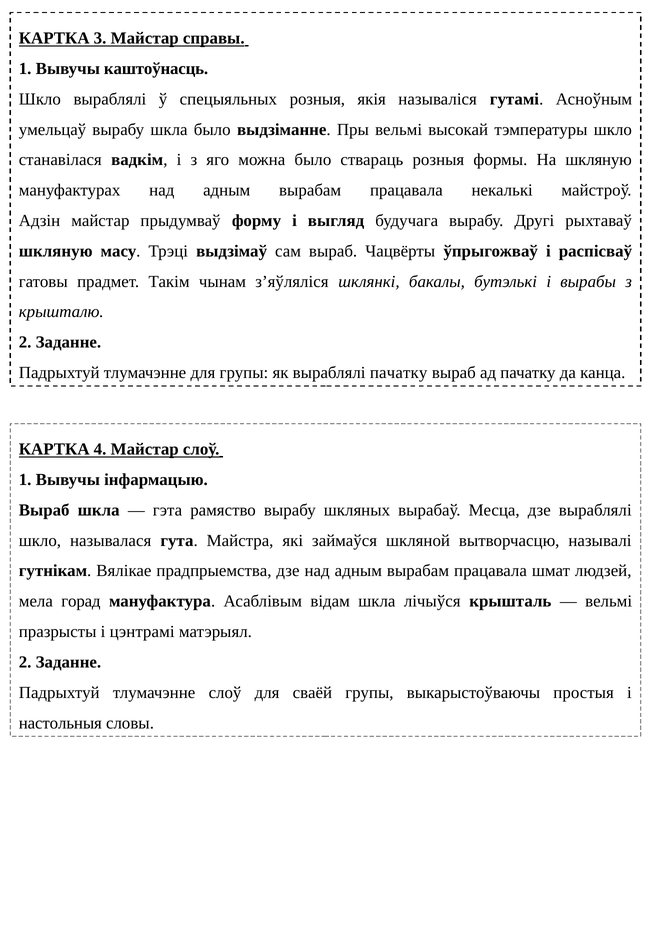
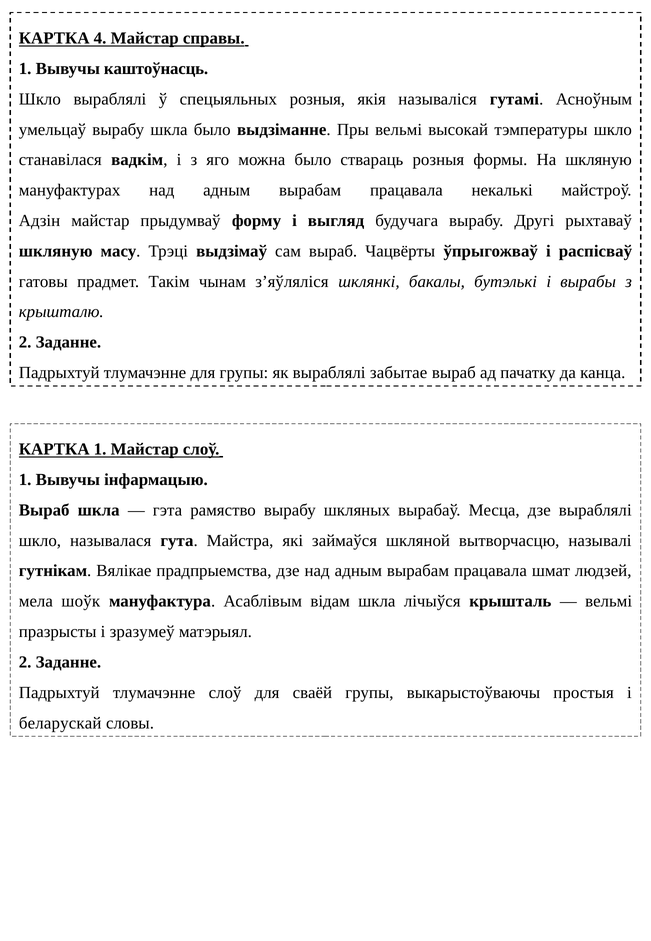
3: 3 -> 4 (100, 38)
выраблялі пачатку: пачатку -> забытае (399, 372)
КАРТКА 4: 4 -> 1 (100, 449)
горад: горад -> шоўк (81, 601)
цэнтрамі: цэнтрамі -> зразумеў (142, 631)
настольныя: настольныя -> беларускай (60, 722)
